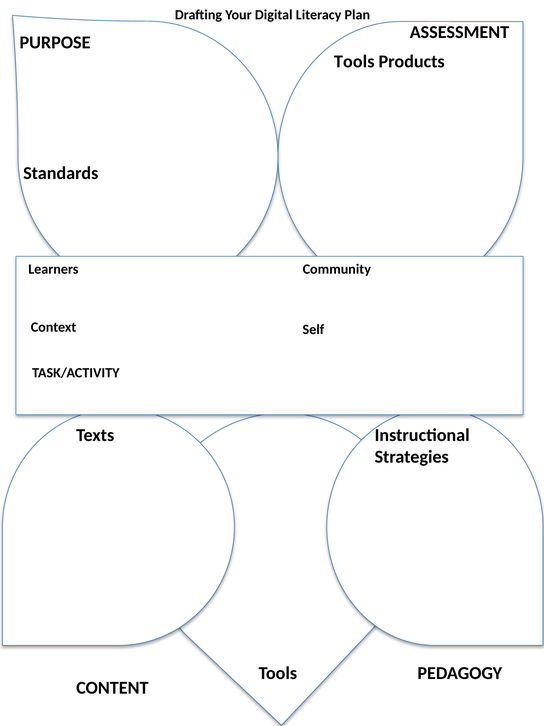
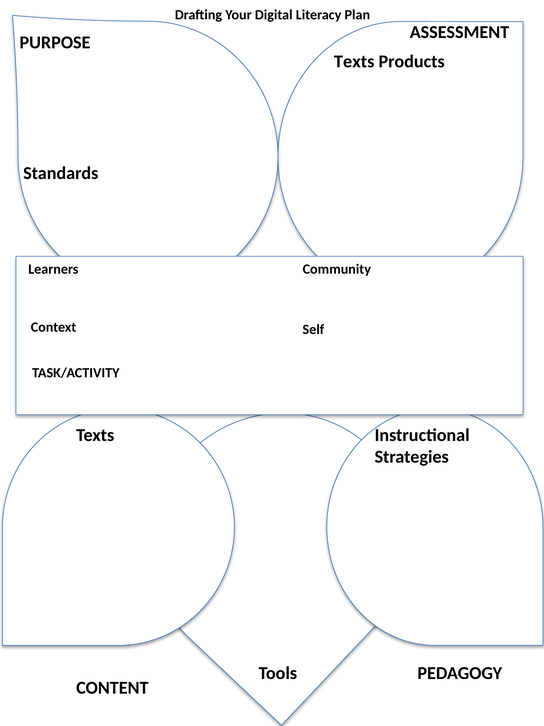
Tools: Tools -> Texts (354, 61)
